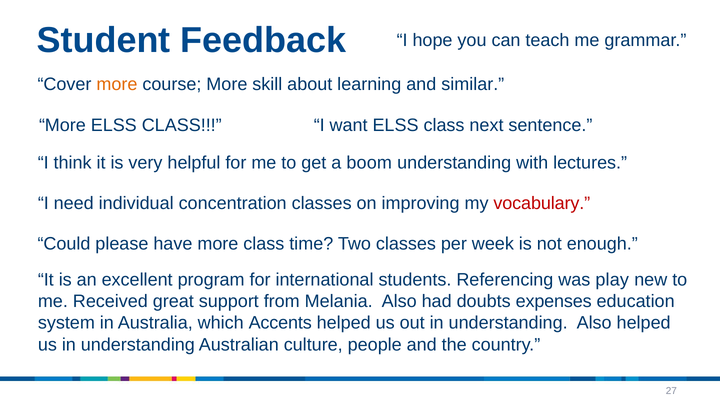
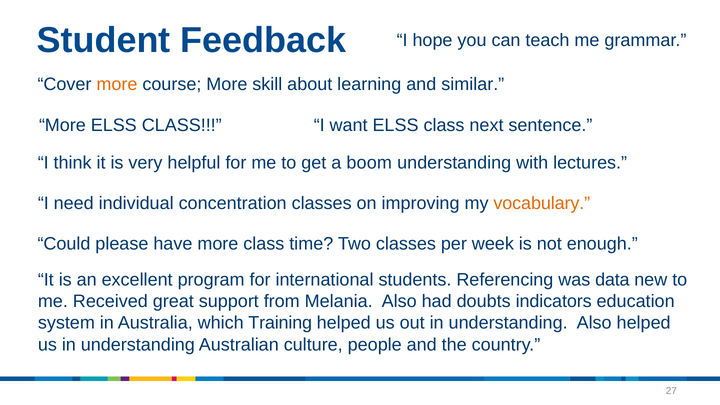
vocabulary colour: red -> orange (542, 203)
play: play -> data (612, 280)
expenses: expenses -> indicators (554, 301)
Accents: Accents -> Training (280, 323)
